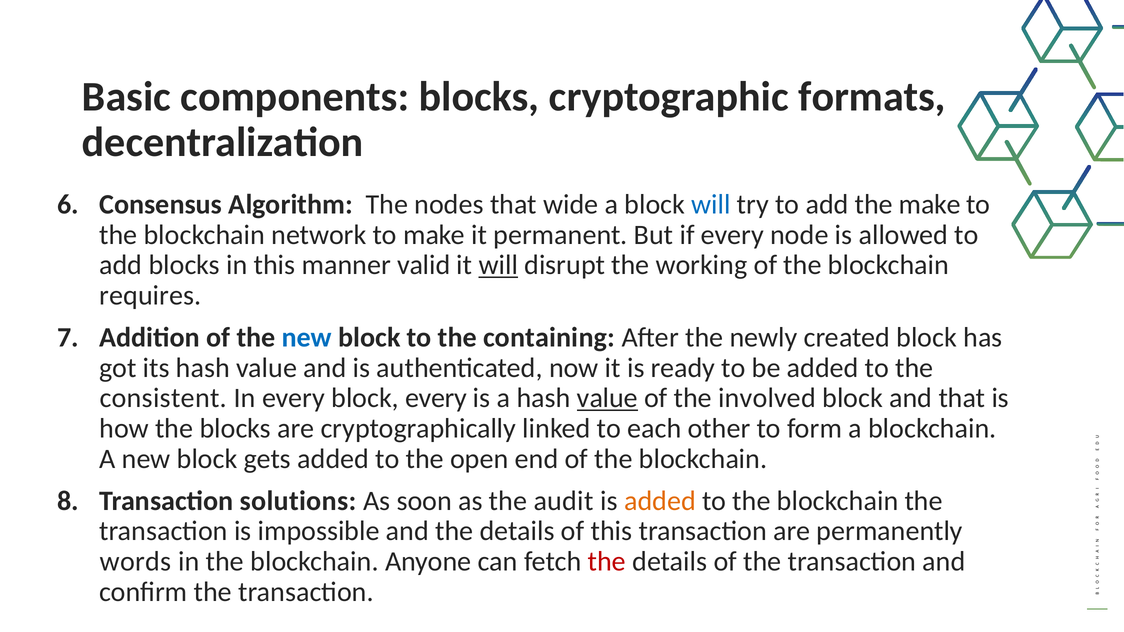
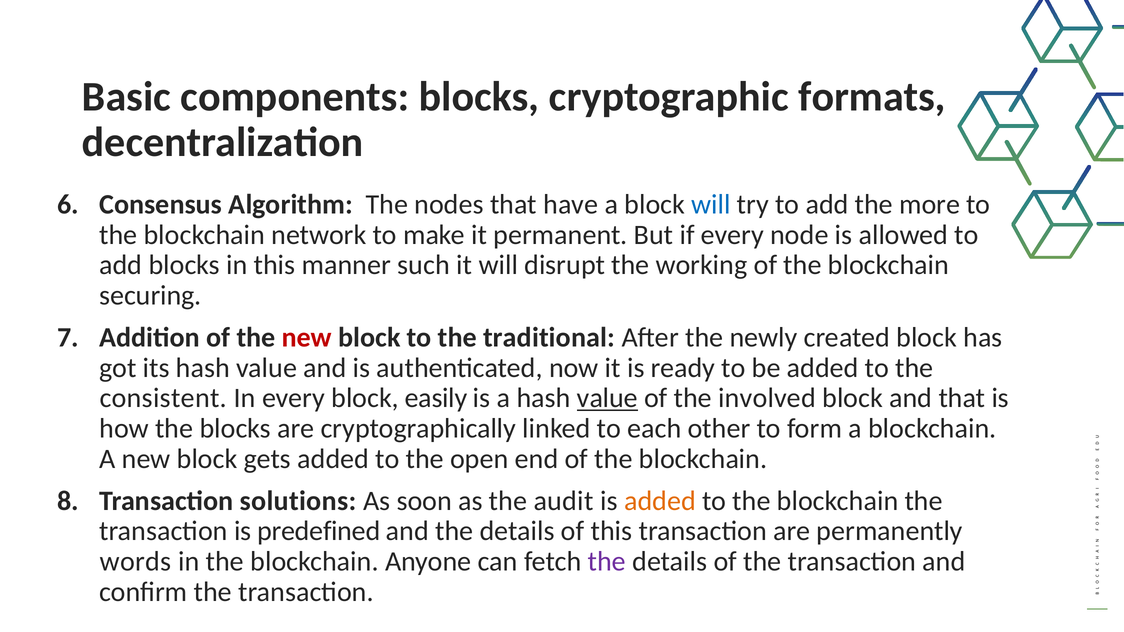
wide: wide -> have (571, 205)
the make: make -> more (930, 205)
valid: valid -> such (424, 265)
will underline: present -> none (498, 265)
requires: requires -> securing (150, 296)
new colour: blue -> red (307, 338)
containing: containing -> traditional (549, 338)
block every: every -> easily (436, 398)
impossible: impossible -> predefined (319, 531)
the colour: red -> purple (607, 562)
